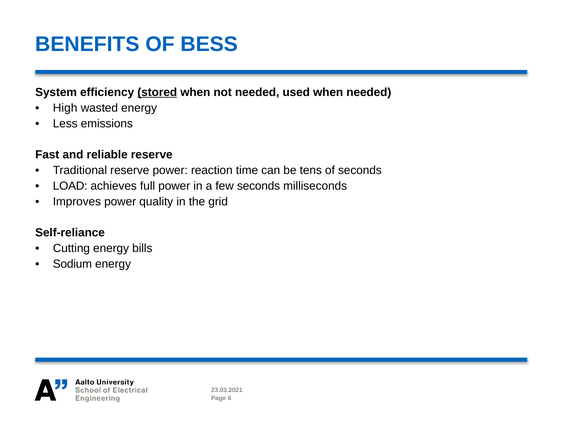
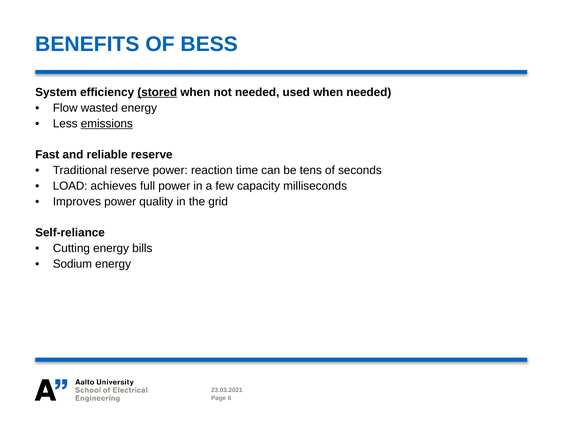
High: High -> Flow (65, 108)
emissions underline: none -> present (107, 124)
few seconds: seconds -> capacity (258, 186)
